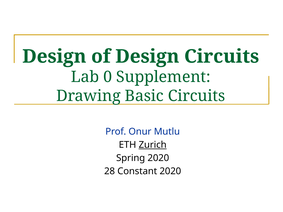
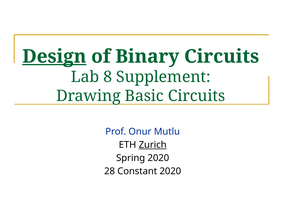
Design underline: none -> present (54, 57)
of Design: Design -> Binary (147, 57)
0: 0 -> 8 (108, 77)
